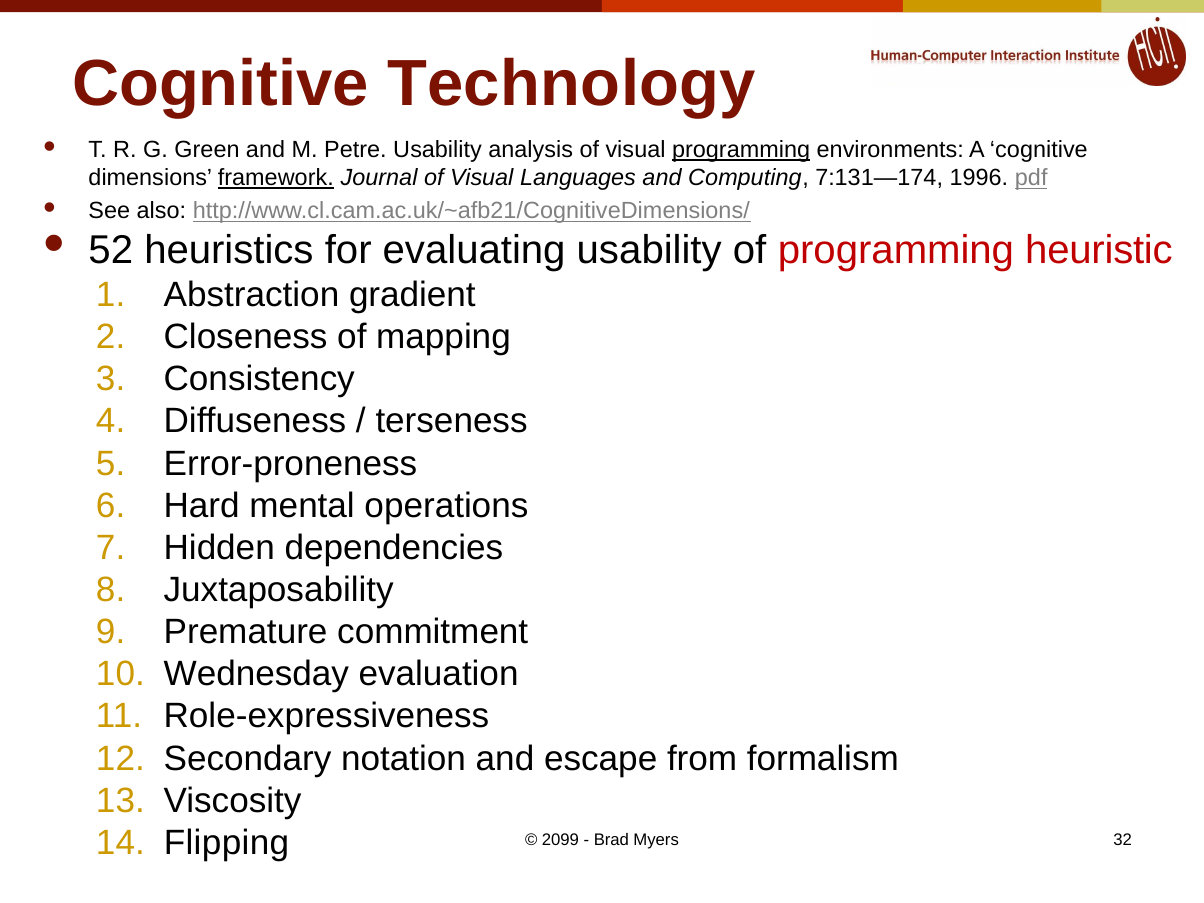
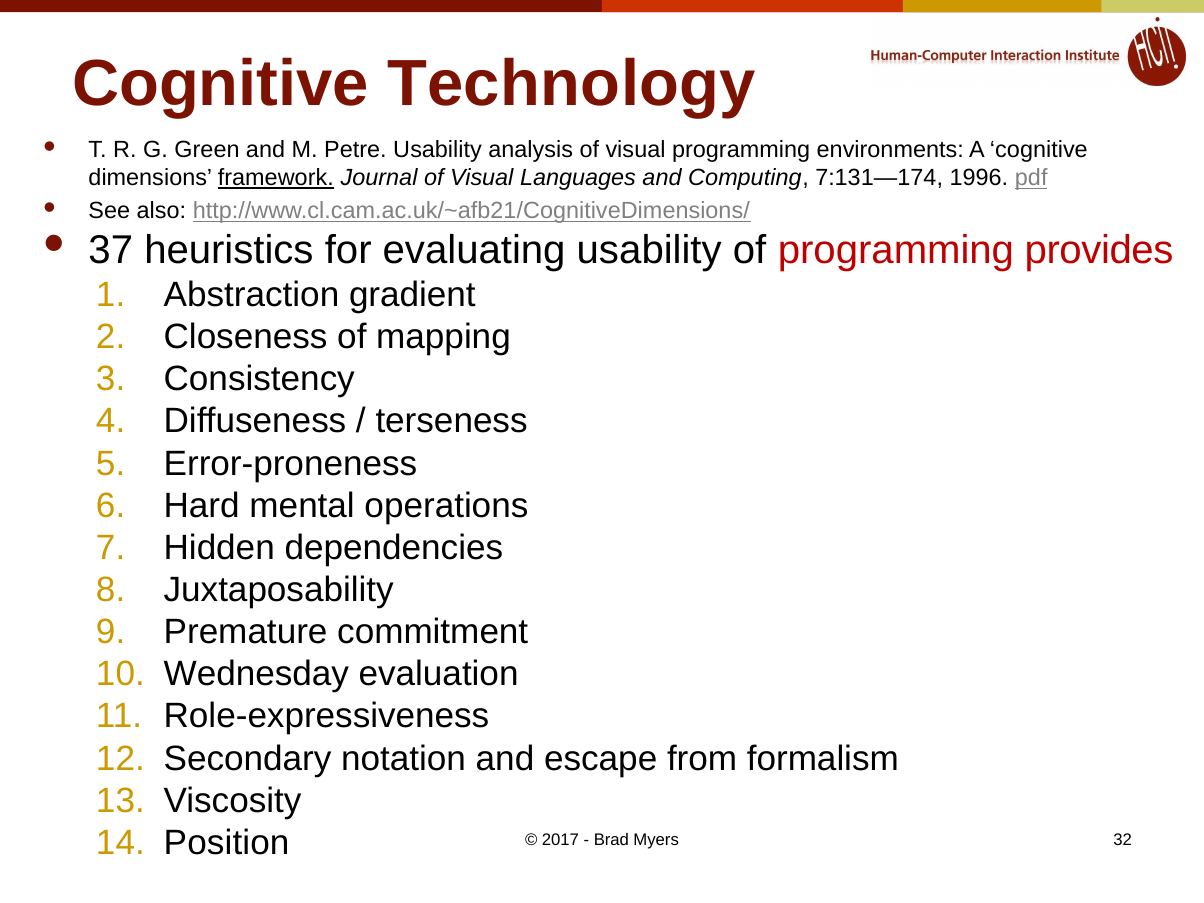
programming underline: present -> none (741, 150)
52: 52 -> 37 (111, 250)
heuristic: heuristic -> provides (1099, 250)
Flipping: Flipping -> Position (227, 843)
2099: 2099 -> 2017 (561, 840)
